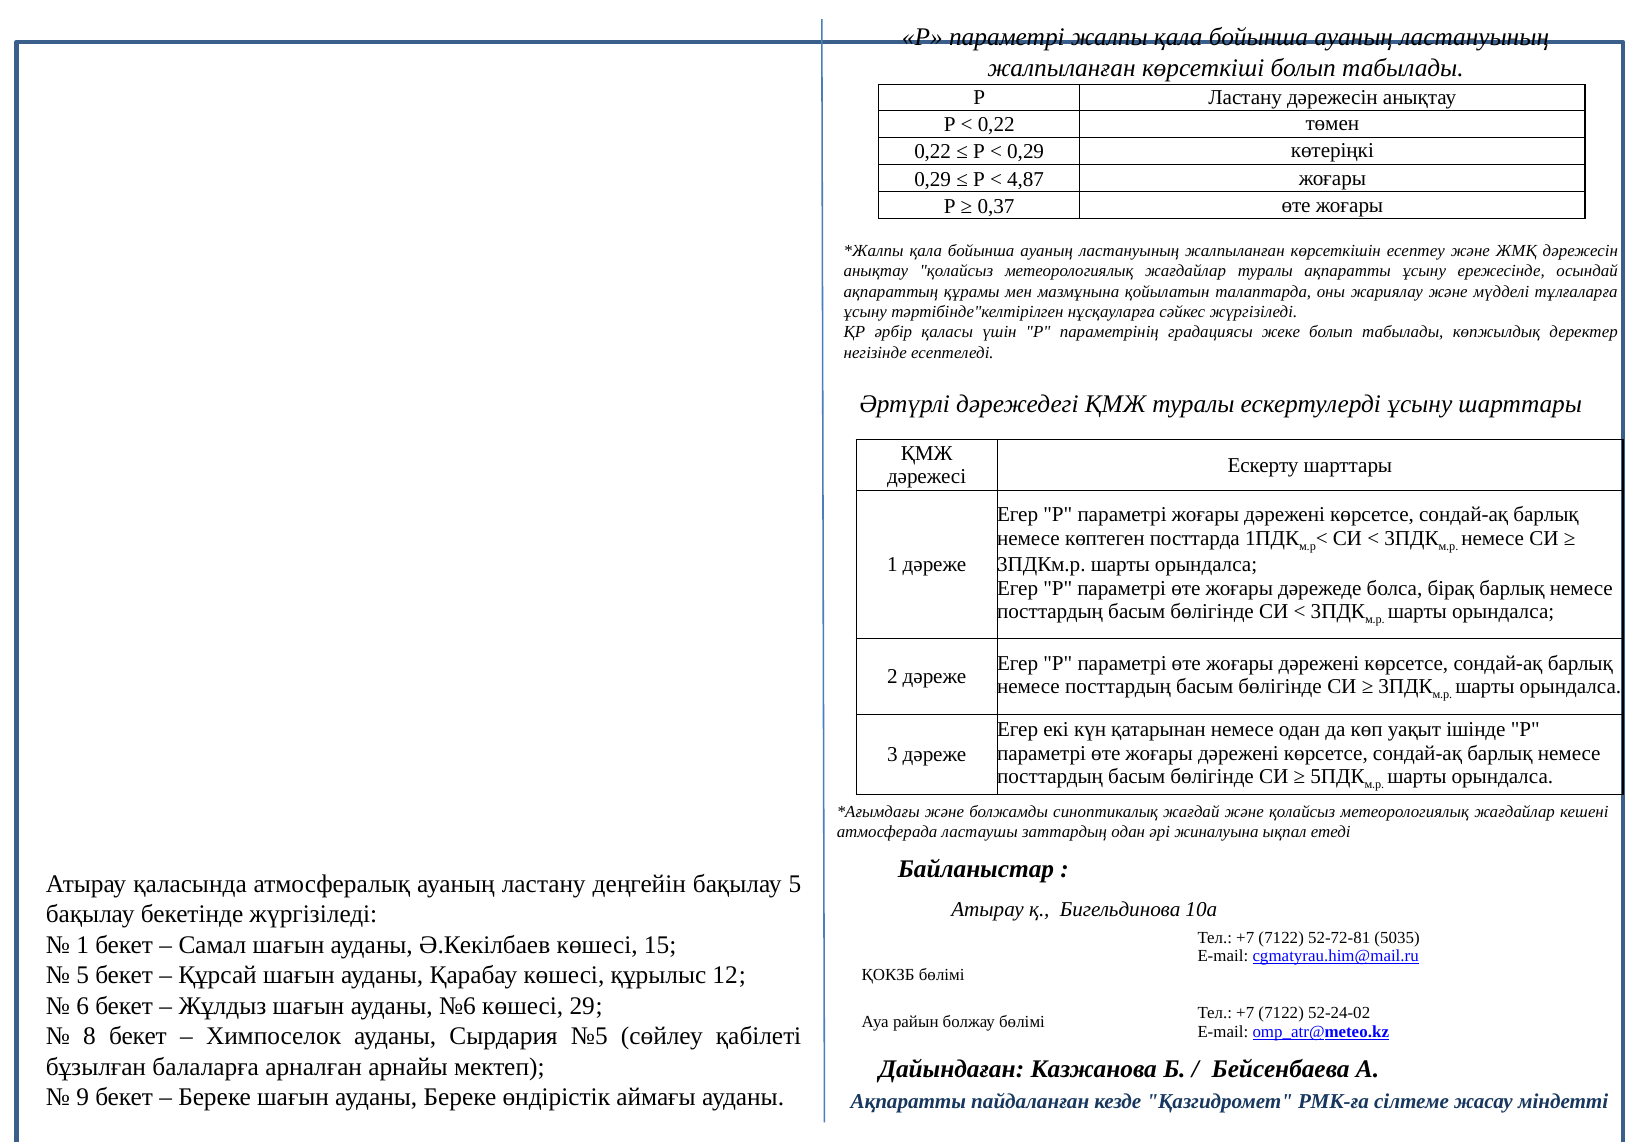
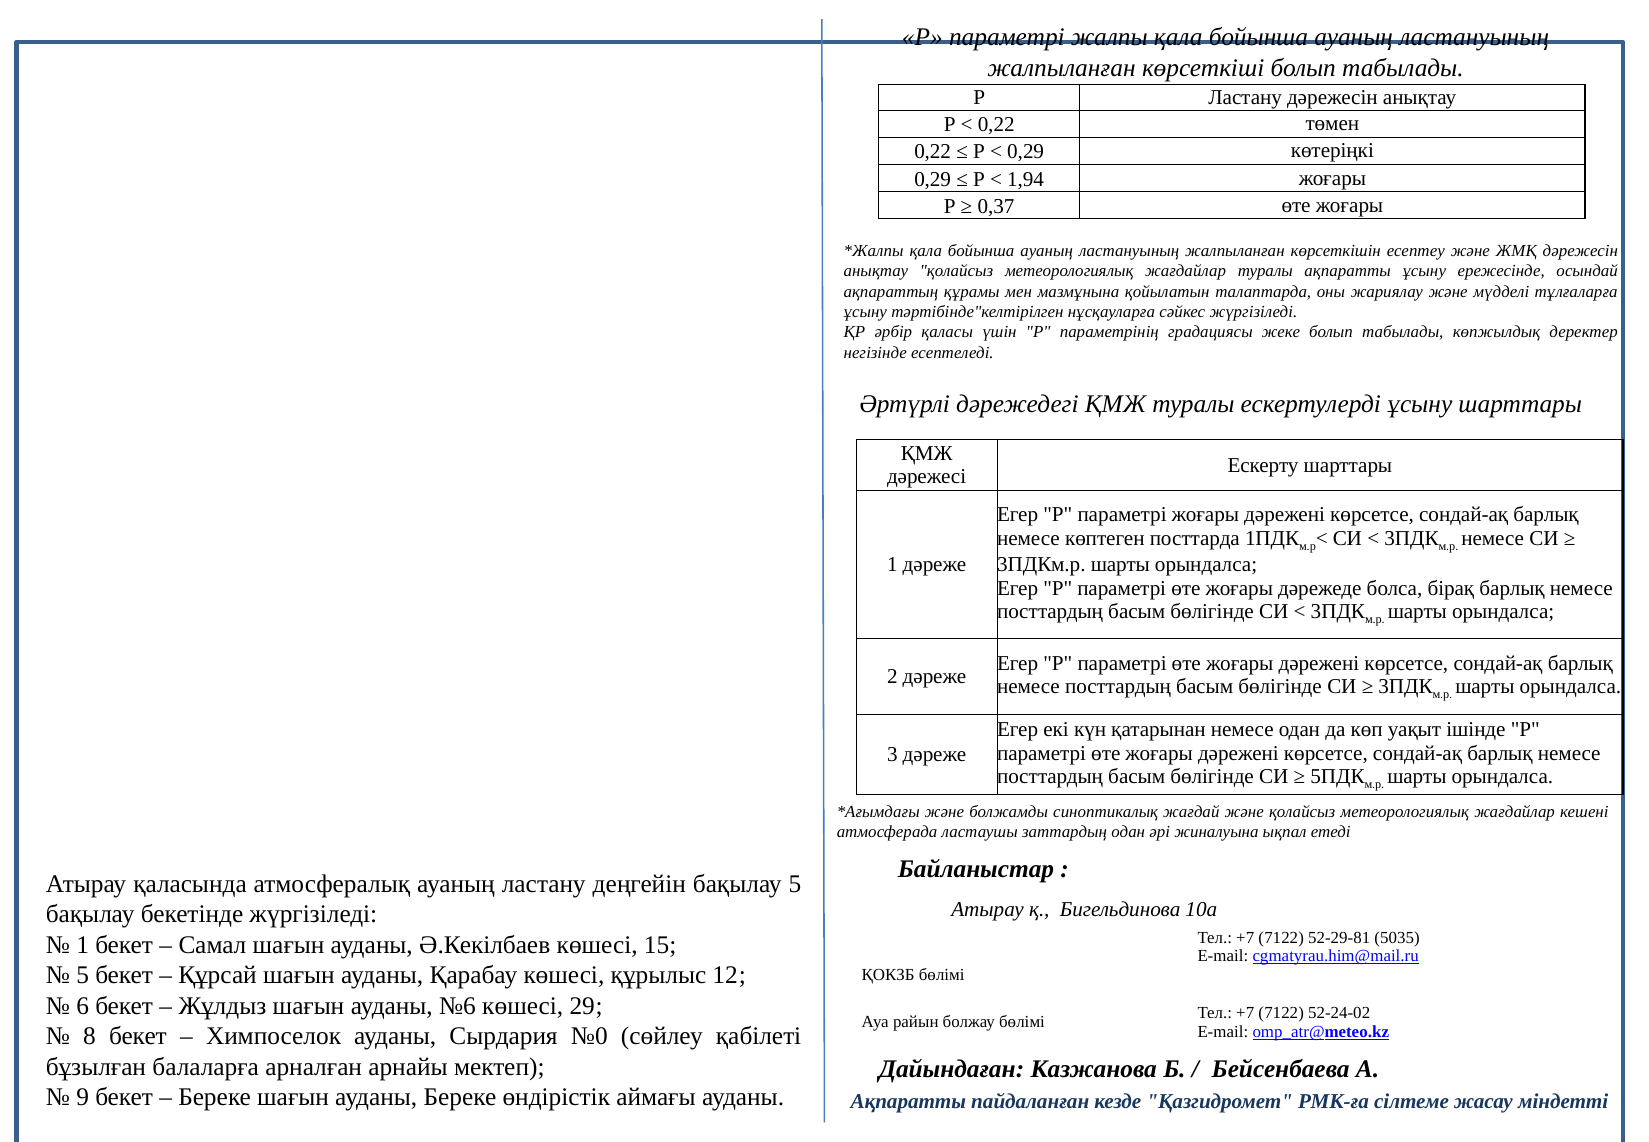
4,87: 4,87 -> 1,94 (1026, 179)
52-72-81: 52-72-81 -> 52-29-81 (1339, 937)
№5: №5 -> №0 (589, 1036)
